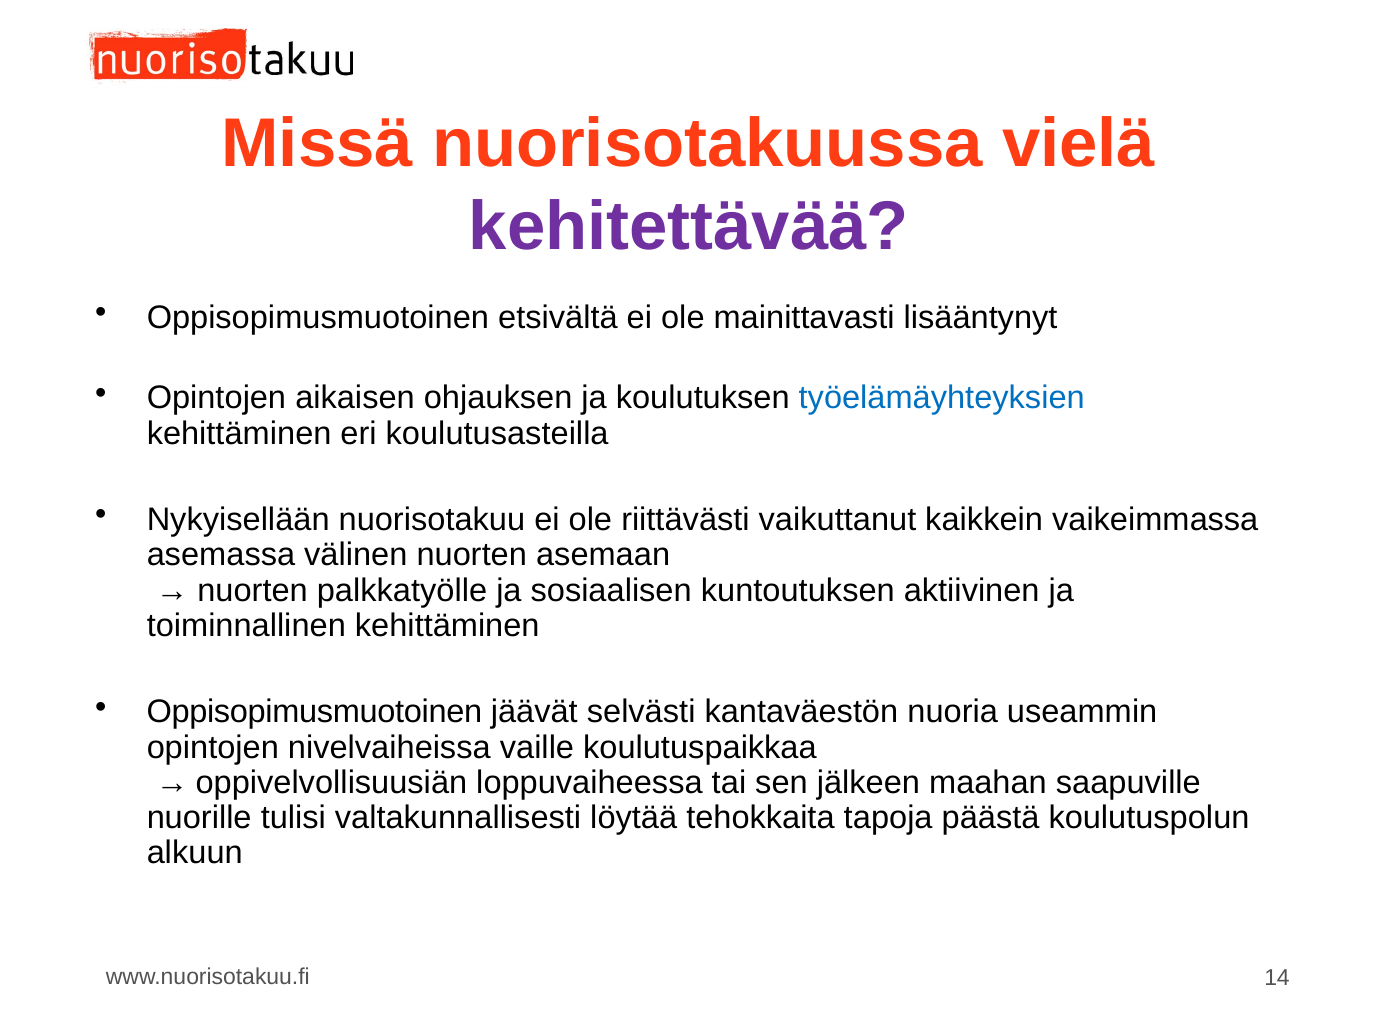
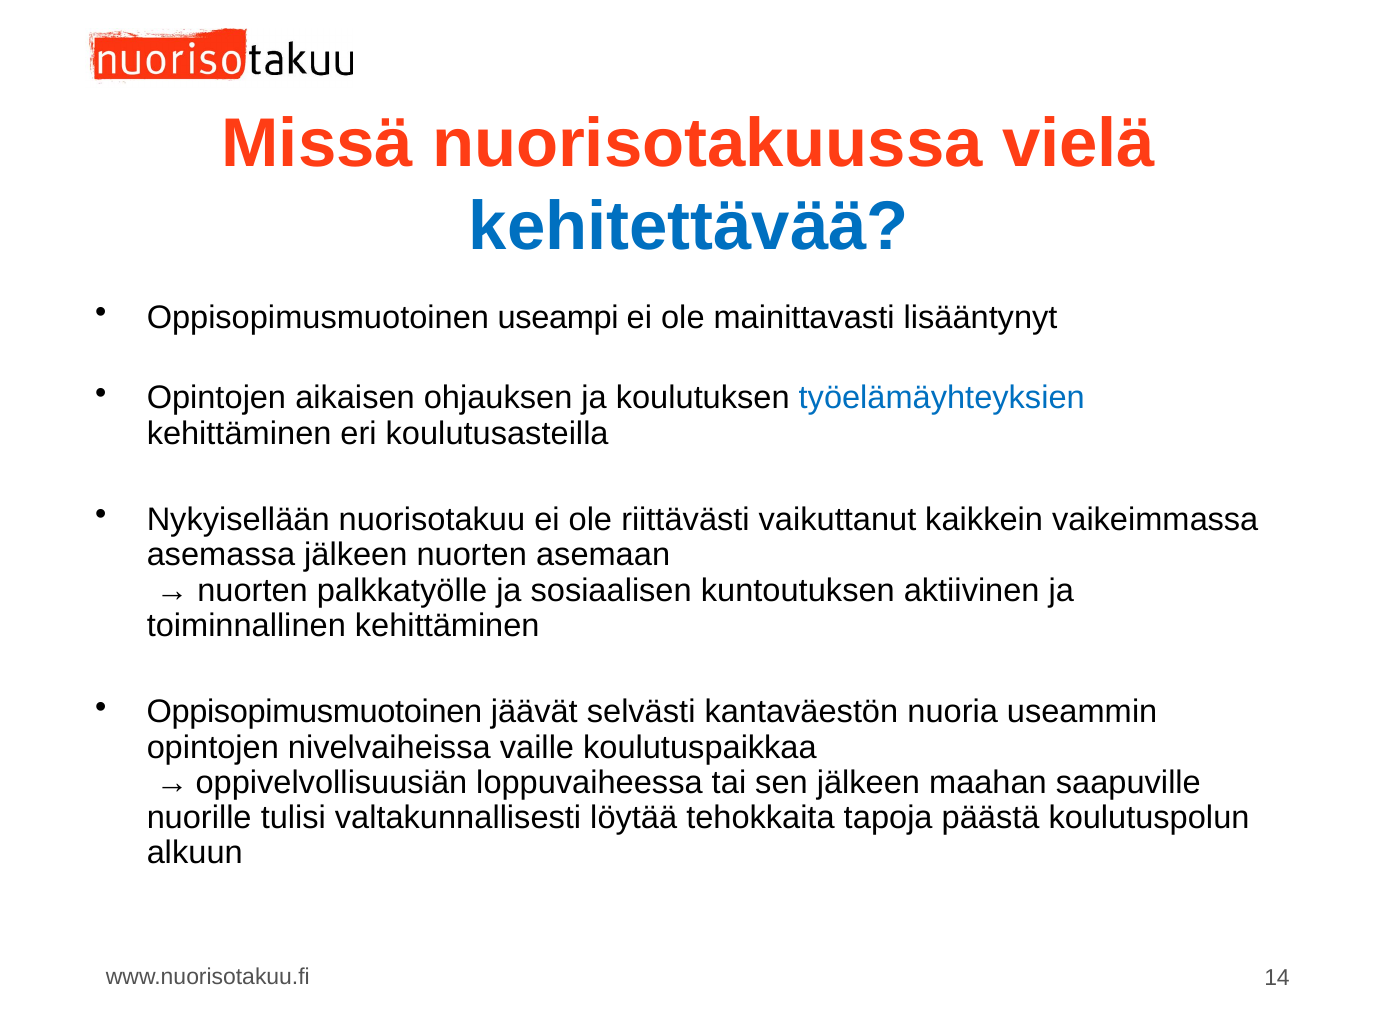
kehitettävää colour: purple -> blue (689, 226)
etsivältä: etsivältä -> useampi (558, 318)
asemassa välinen: välinen -> jälkeen (356, 555)
